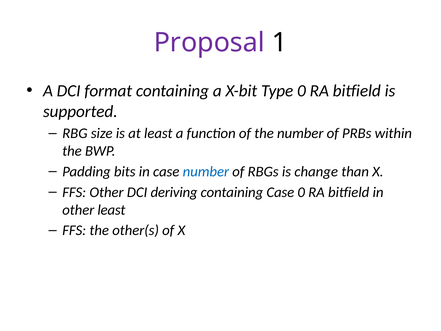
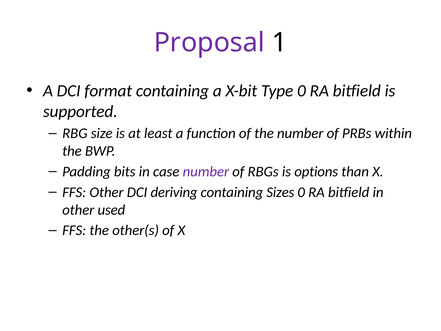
number colour: blue -> purple (206, 171)
change: change -> options (316, 171)
containing Case: Case -> Sizes (280, 192)
other least: least -> used (111, 210)
